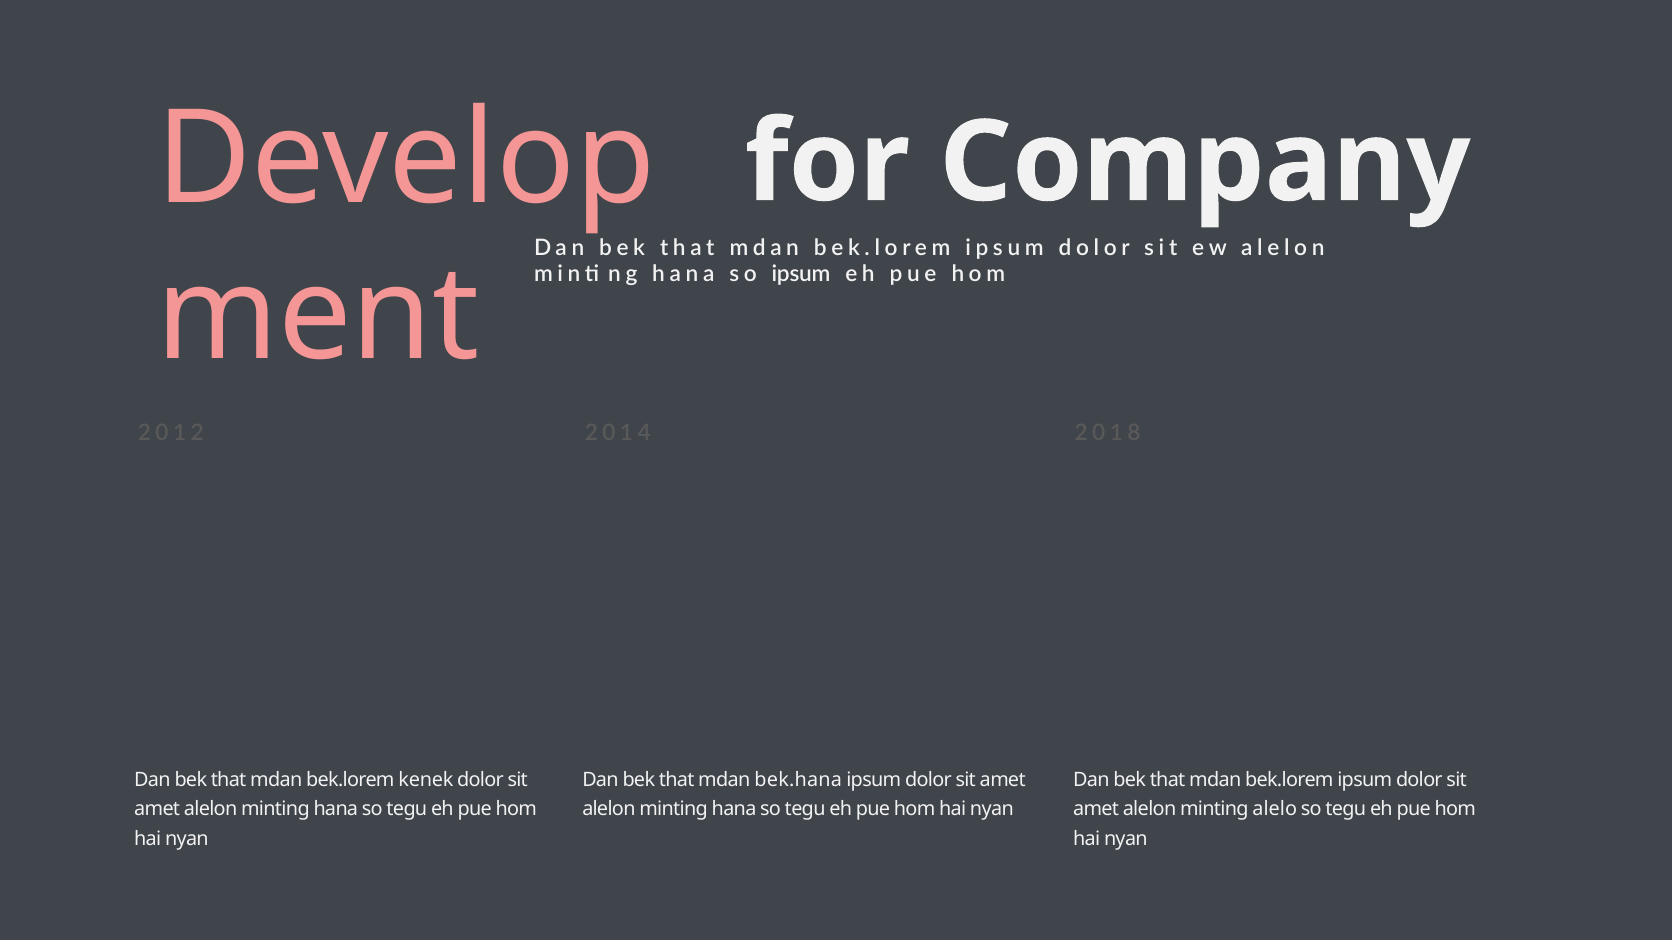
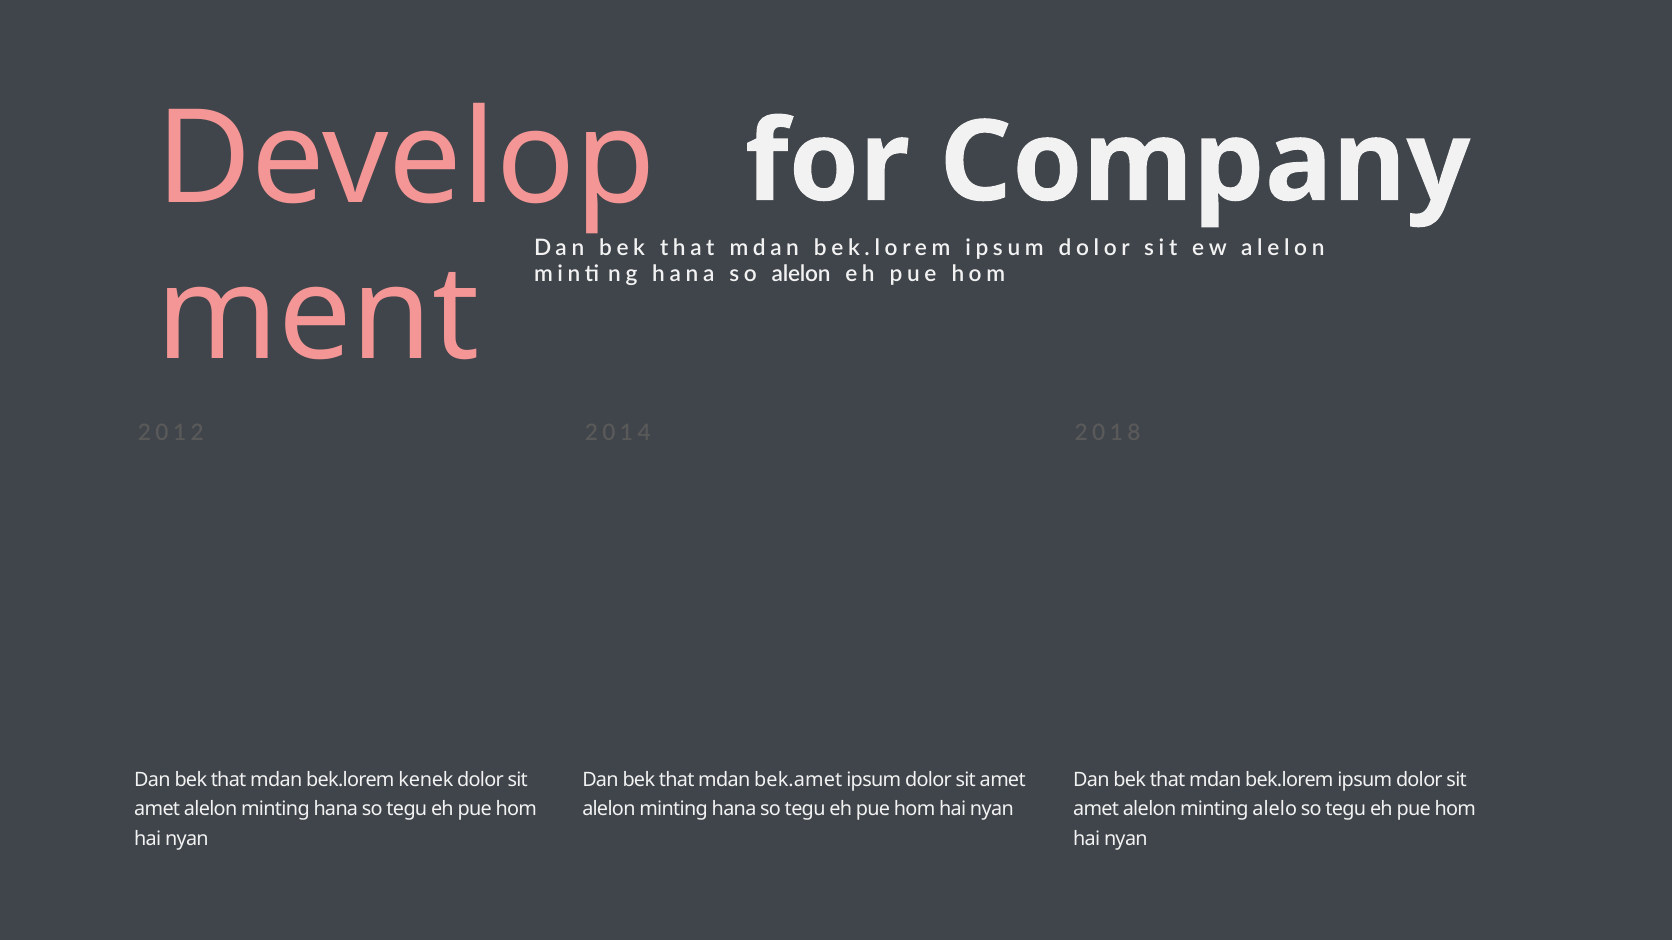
so ipsum: ipsum -> alelon (801, 274)
bek.hana: bek.hana -> bek.amet (798, 780)
